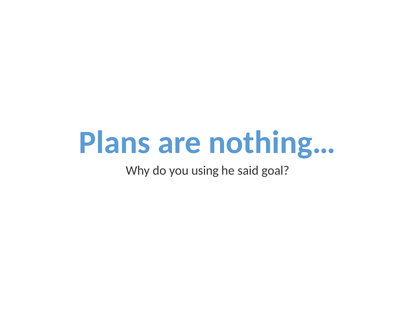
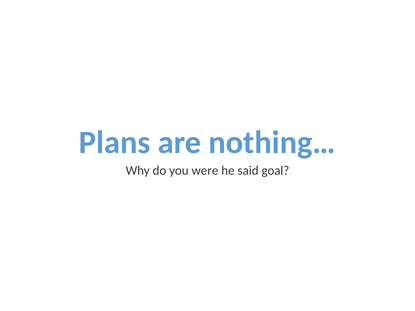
using: using -> were (205, 171)
